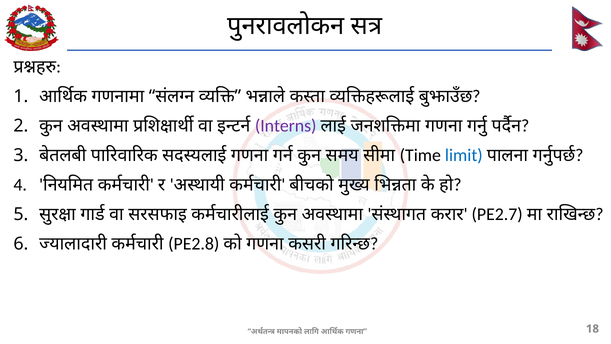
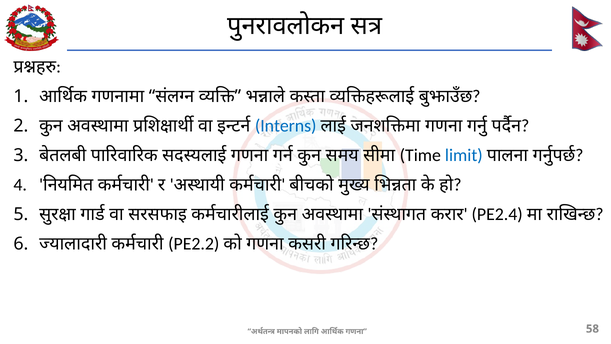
Interns colour: purple -> blue (286, 126)
PE2.7: PE2.7 -> PE2.4 (497, 214)
PE2.8: PE2.8 -> PE2.2 (194, 244)
18: 18 -> 58 (592, 329)
